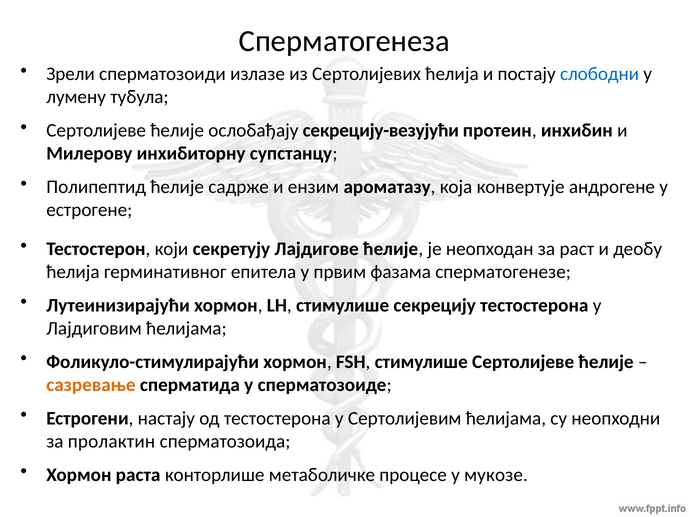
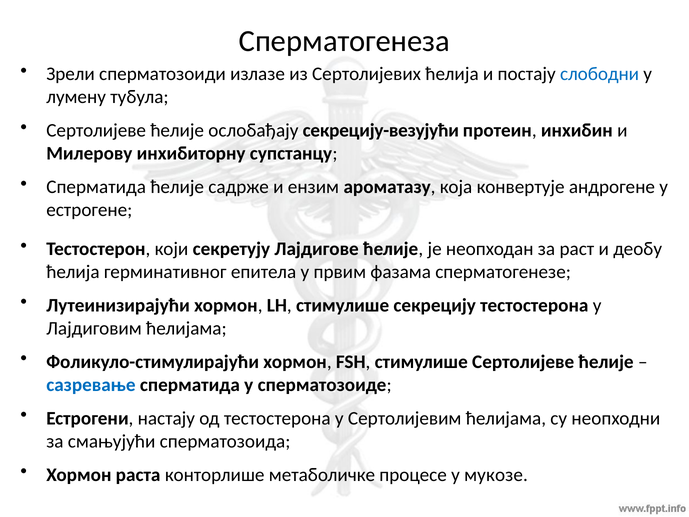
Полипептид: Полипептид -> Сперматида (96, 187)
сазревање colour: orange -> blue (91, 385)
пролактин: пролактин -> смањујући (112, 441)
